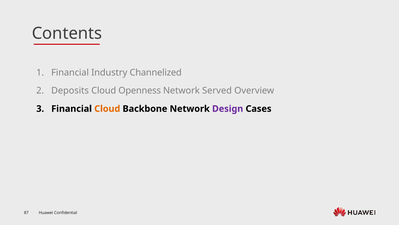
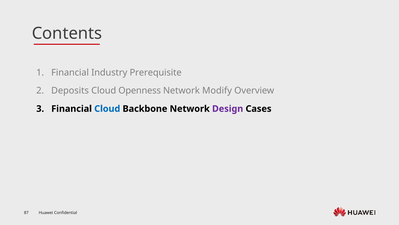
Channelized: Channelized -> Prerequisite (156, 72)
Served: Served -> Modify (217, 90)
Cloud colour: orange -> blue (107, 109)
